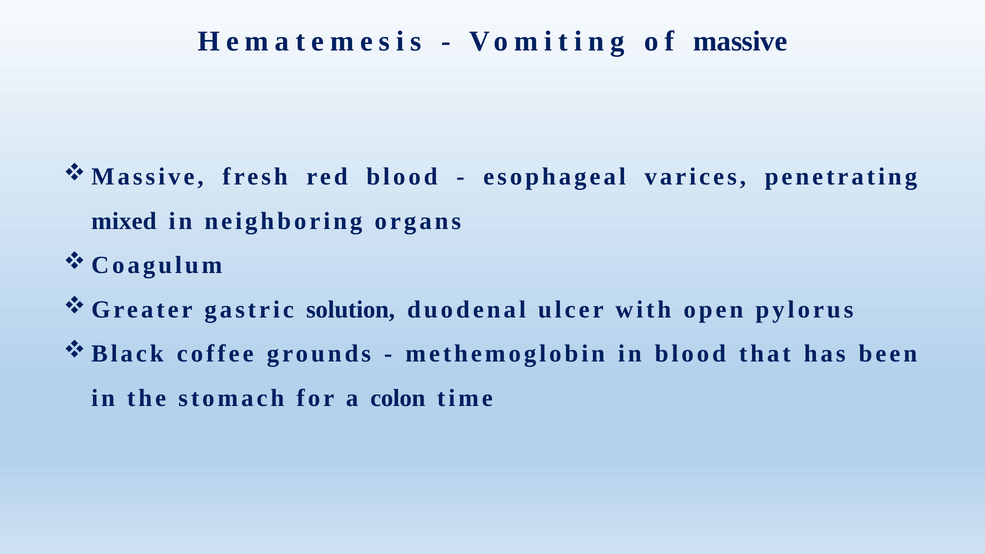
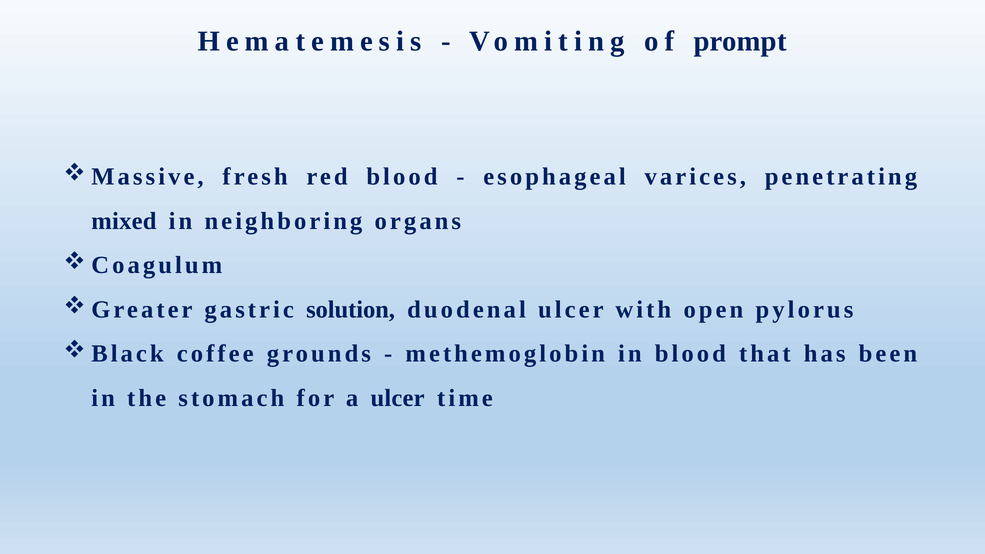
massive: massive -> prompt (740, 41)
a colon: colon -> ulcer (398, 398)
